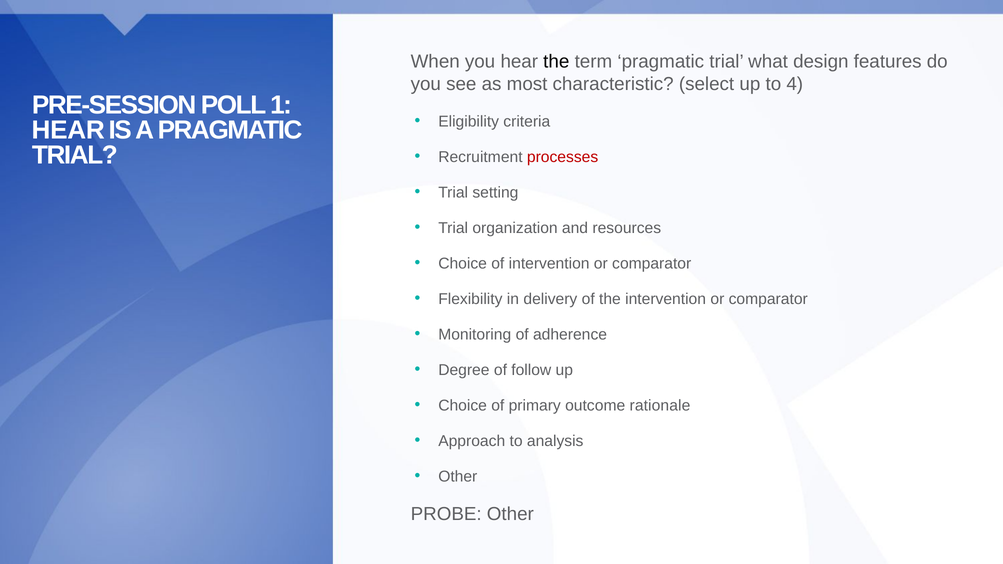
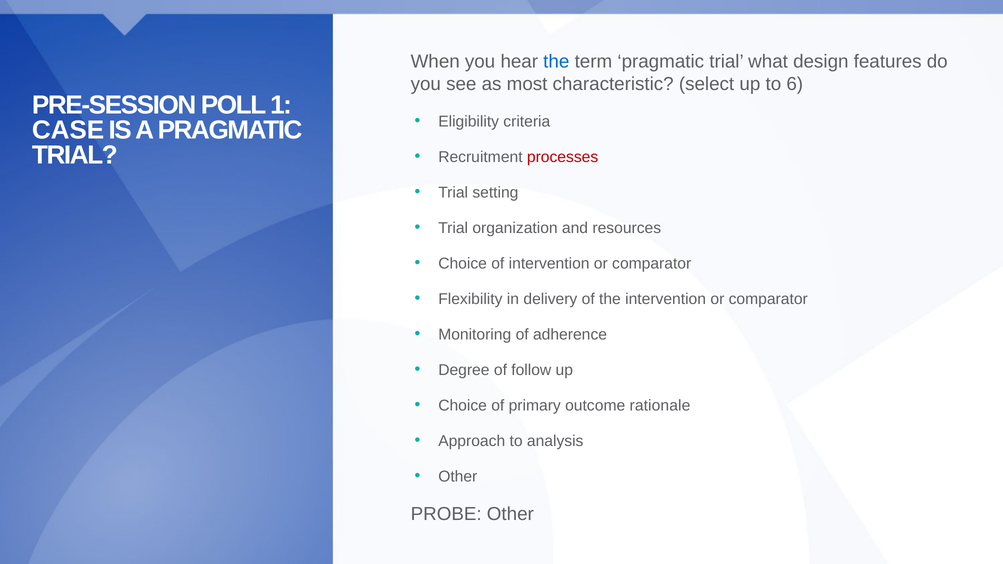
the colour: black -> blue (556, 62)
4: 4 -> 6 (795, 84)
HEAR: HEAR -> CASE (68, 130)
